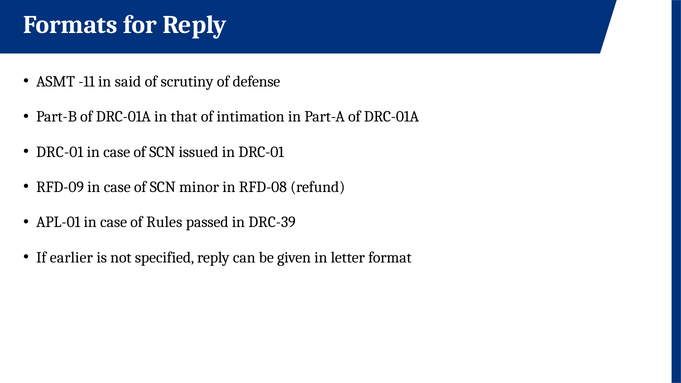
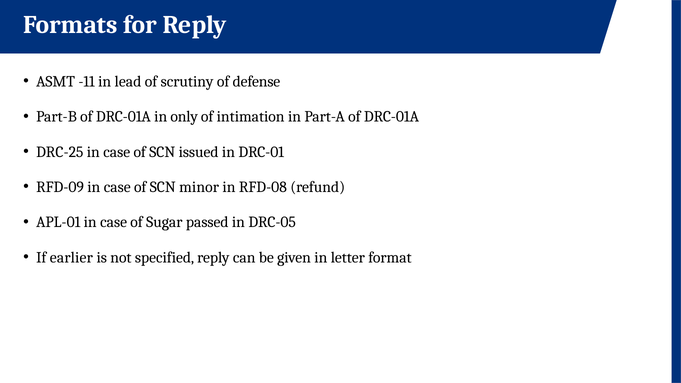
said: said -> lead (128, 82)
that: that -> only (184, 117)
DRC-01: DRC-01 -> DRC-25 (60, 152)
Rules: Rules -> Sugar (164, 222)
DRC-39: DRC-39 -> DRC-05 (272, 222)
